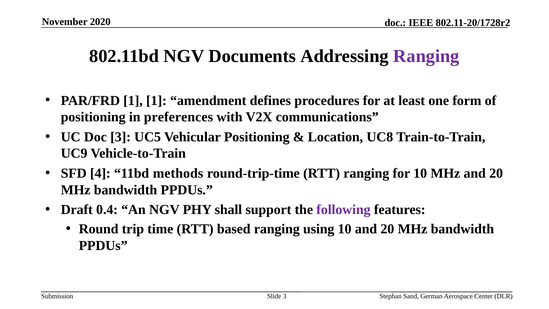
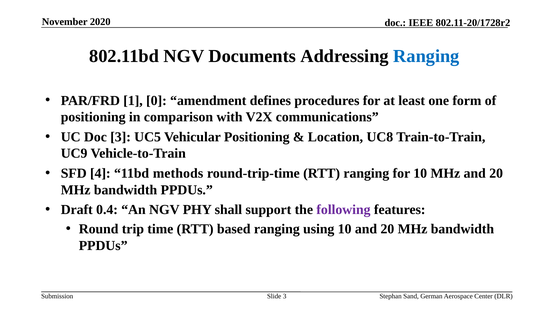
Ranging colour: purple -> blue (426, 56)
1 1: 1 -> 0 (156, 100)
preferences: preferences -> comparison (178, 117)
